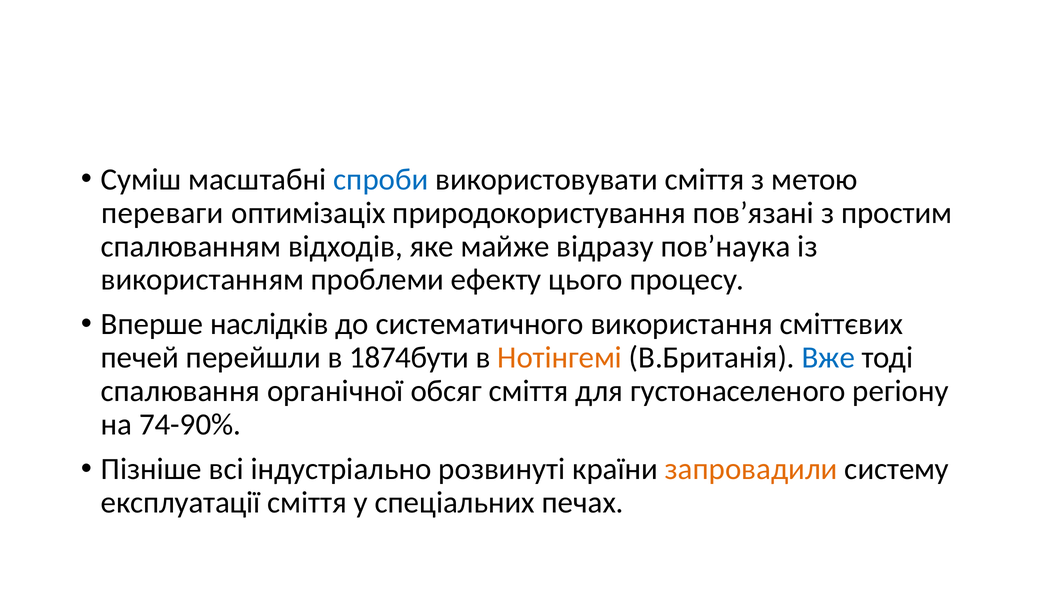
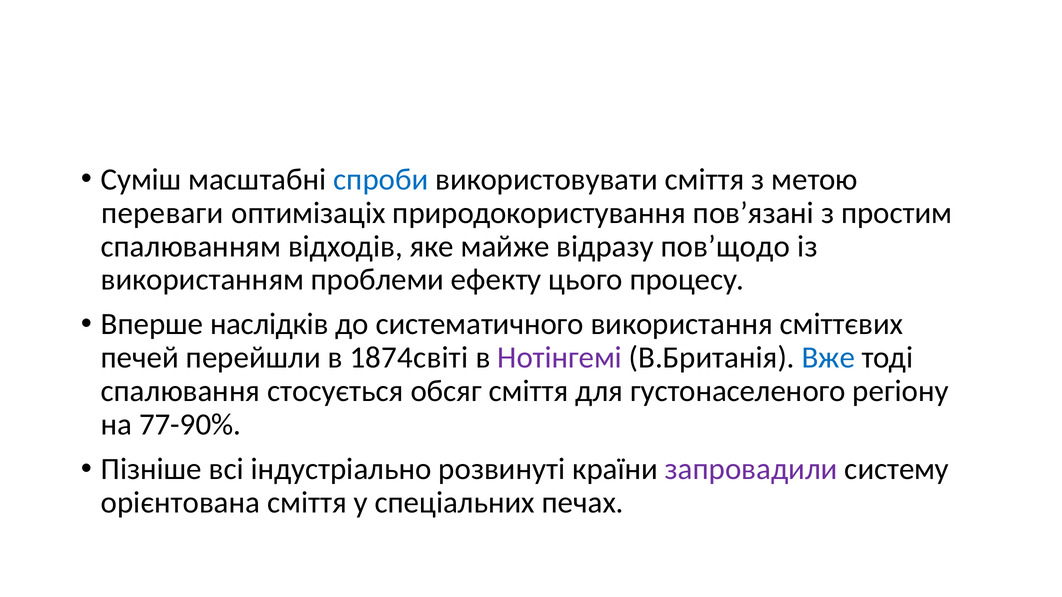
пов’наука: пов’наука -> пов’щодо (725, 246)
1874бути: 1874бути -> 1874світі (409, 358)
Нотінгемі colour: orange -> purple (560, 358)
органічної: органічної -> стосується (335, 391)
74-90%: 74-90% -> 77-90% (190, 425)
запровадили colour: orange -> purple (751, 469)
експлуатації: експлуатації -> орієнтована (181, 503)
